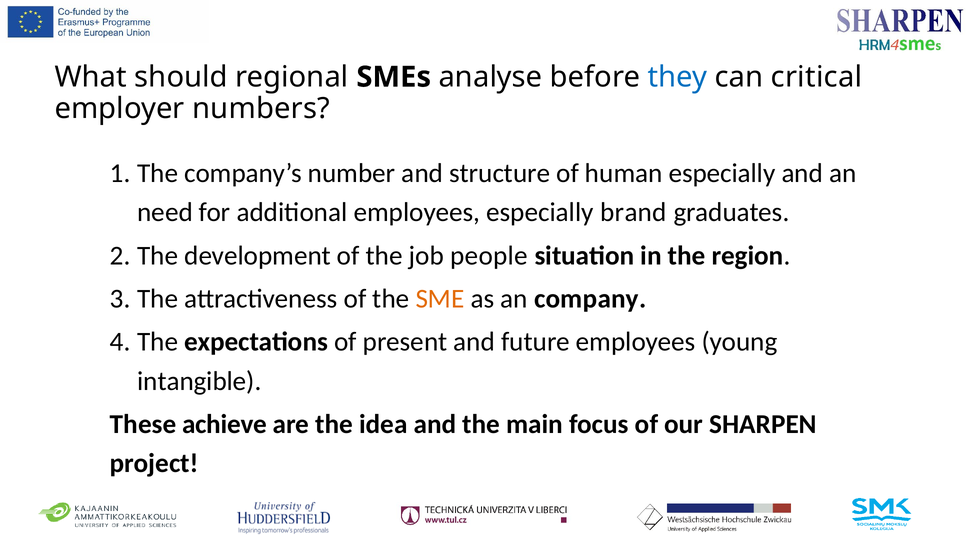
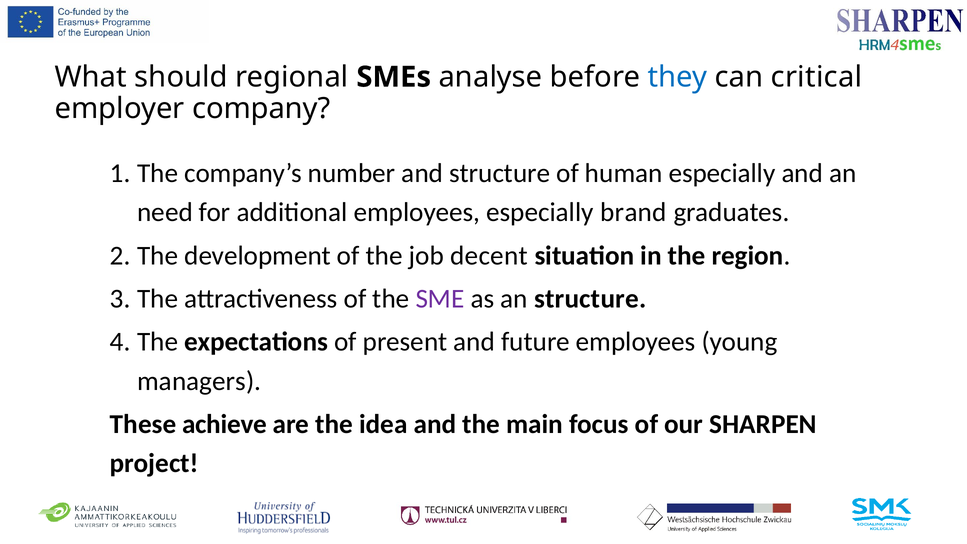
numbers: numbers -> company (261, 109)
people: people -> decent (489, 256)
SME colour: orange -> purple (440, 299)
an company: company -> structure (590, 299)
intangible: intangible -> managers (199, 381)
